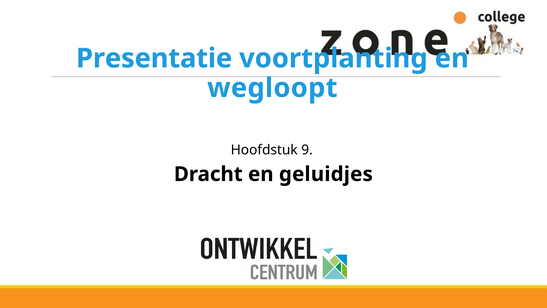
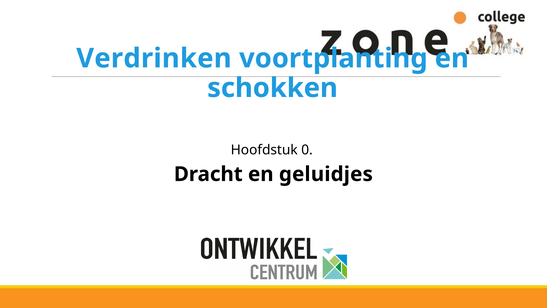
Presentatie: Presentatie -> Verdrinken (154, 58)
wegloopt: wegloopt -> schokken (272, 88)
9: 9 -> 0 (307, 150)
